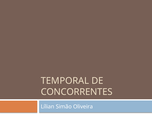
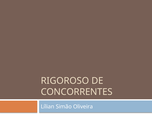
TEMPORAL: TEMPORAL -> RIGOROSO (65, 81)
